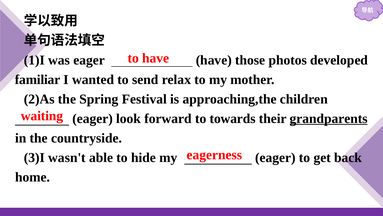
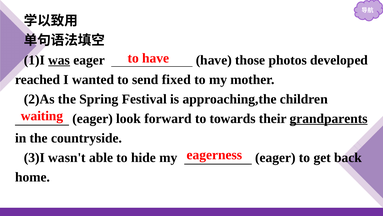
was underline: none -> present (59, 60)
familiar: familiar -> reached (38, 79)
relax: relax -> fixed (176, 79)
